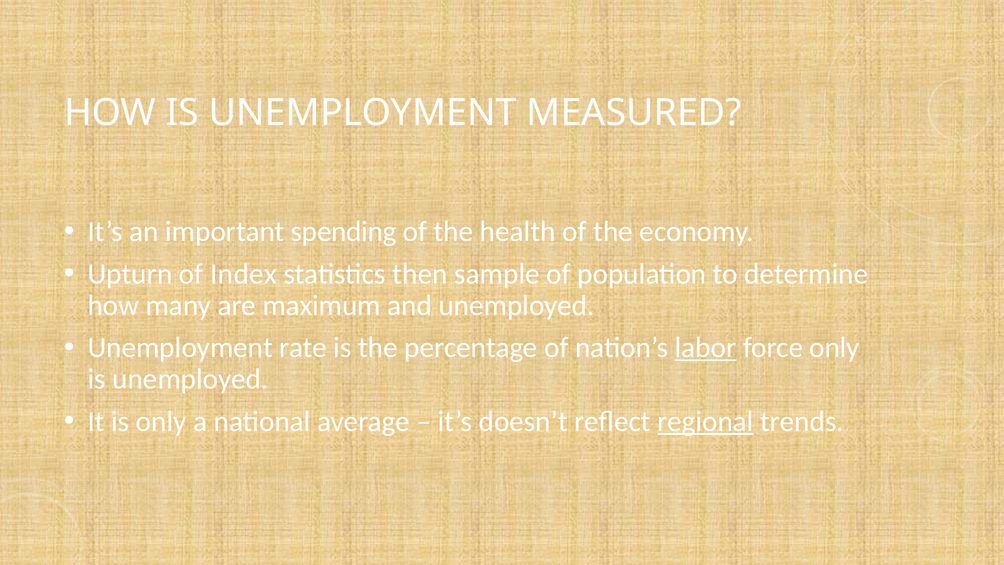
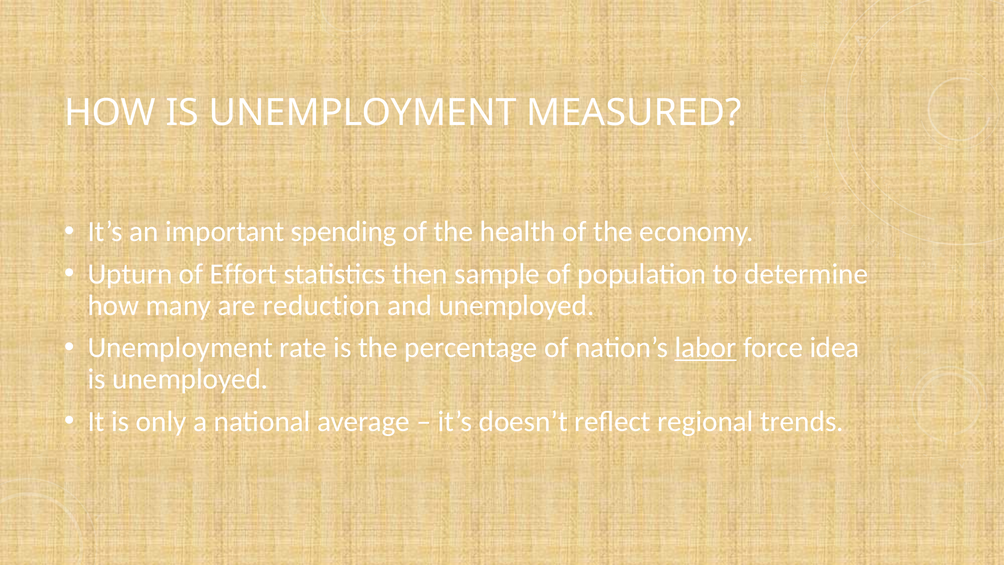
Index: Index -> Effort (244, 274)
maximum: maximum -> reduction (321, 305)
force only: only -> idea (834, 348)
regional underline: present -> none (705, 421)
